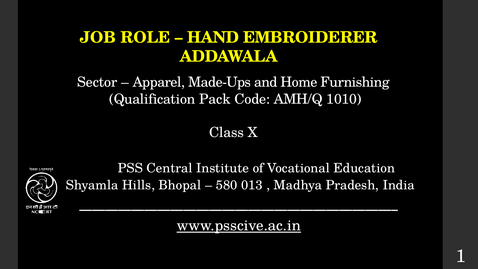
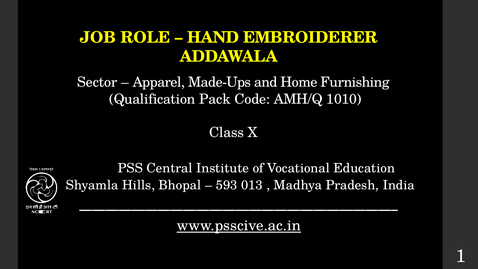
580: 580 -> 593 (227, 185)
